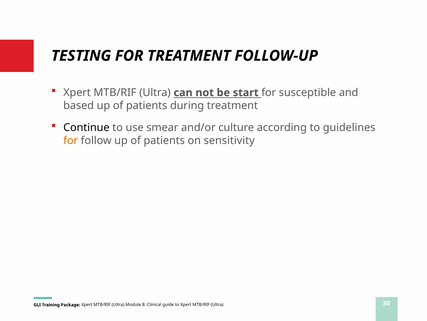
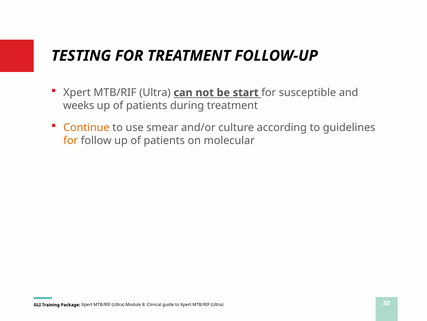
based: based -> weeks (79, 106)
Continue colour: black -> orange (86, 128)
sensitivity: sensitivity -> molecular (229, 141)
